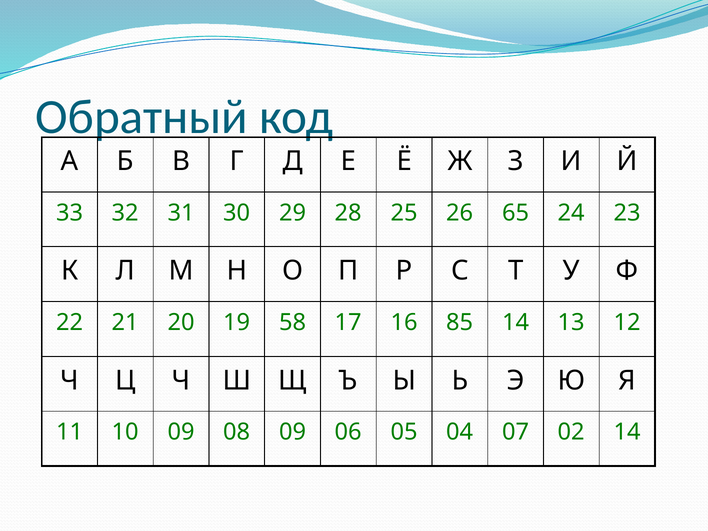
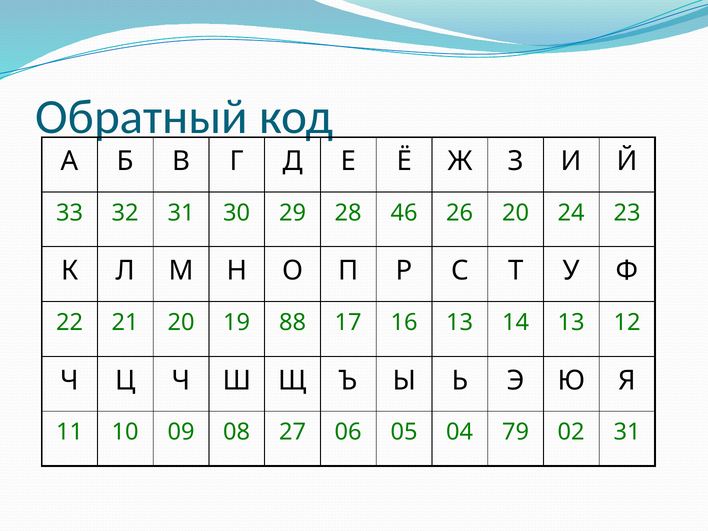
25: 25 -> 46 (404, 213)
26 65: 65 -> 20 (516, 213)
58: 58 -> 88 (293, 323)
16 85: 85 -> 13 (460, 323)
08 09: 09 -> 27 (293, 432)
07: 07 -> 79 (516, 432)
02 14: 14 -> 31 (627, 432)
